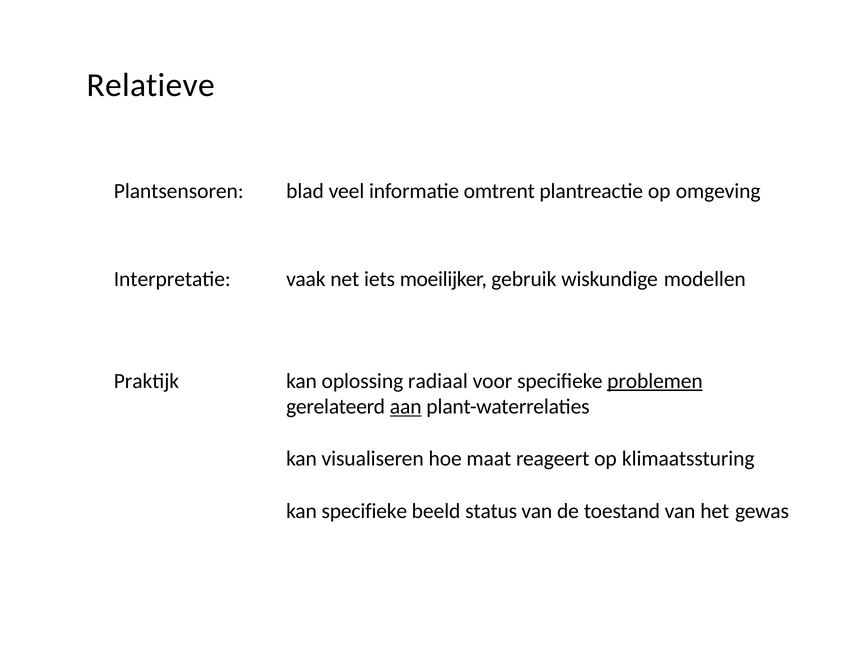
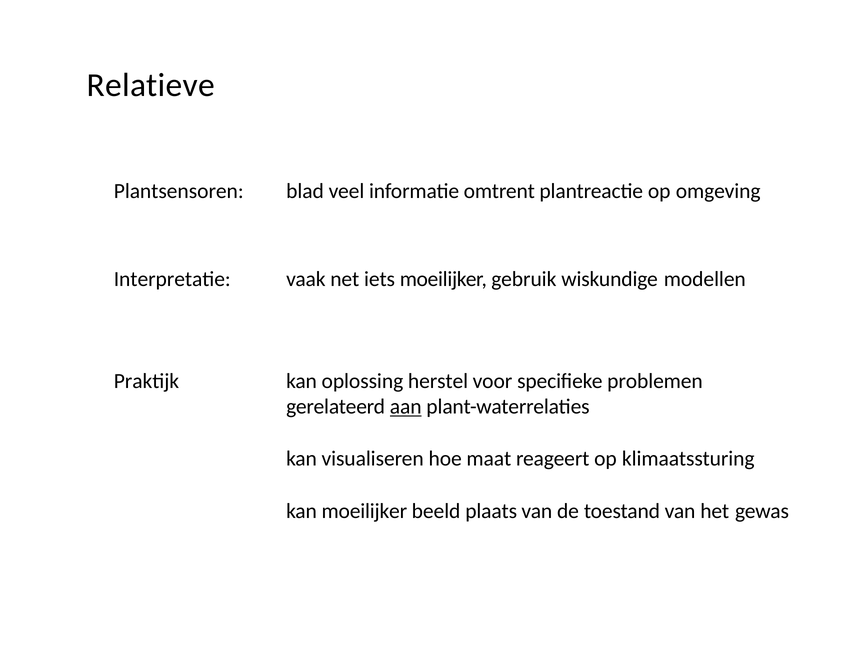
radiaal: radiaal -> herstel (438, 381)
problemen underline: present -> none (655, 381)
kan specifieke: specifieke -> moeilijker (364, 512)
status: status -> plaats (491, 512)
